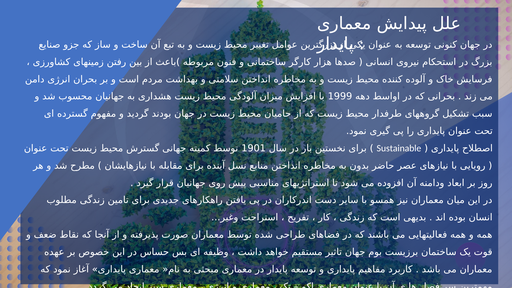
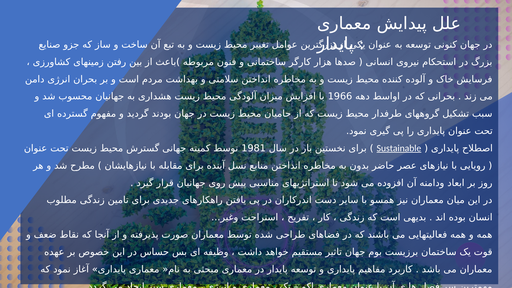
1999: 1999 -> 1966 (340, 96)
1901: 1901 -> 1981 (254, 148)
Sustainable underline: none -> present (399, 148)
